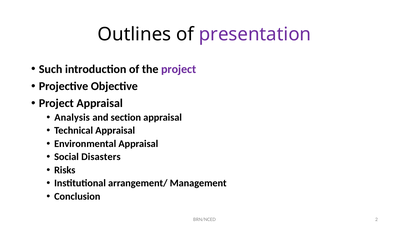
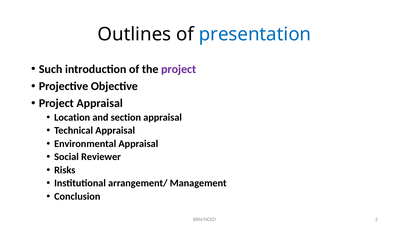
presentation colour: purple -> blue (255, 34)
Analysis: Analysis -> Location (72, 117)
Disasters: Disasters -> Reviewer (101, 157)
